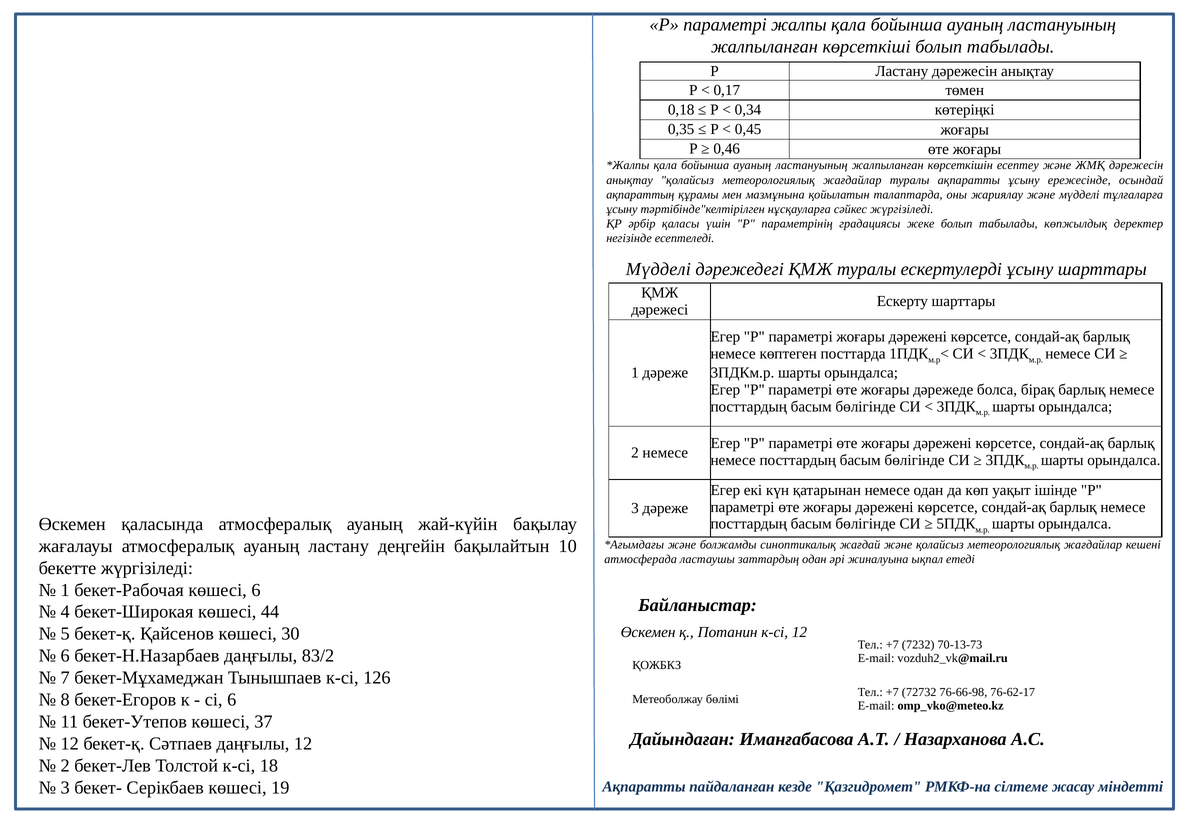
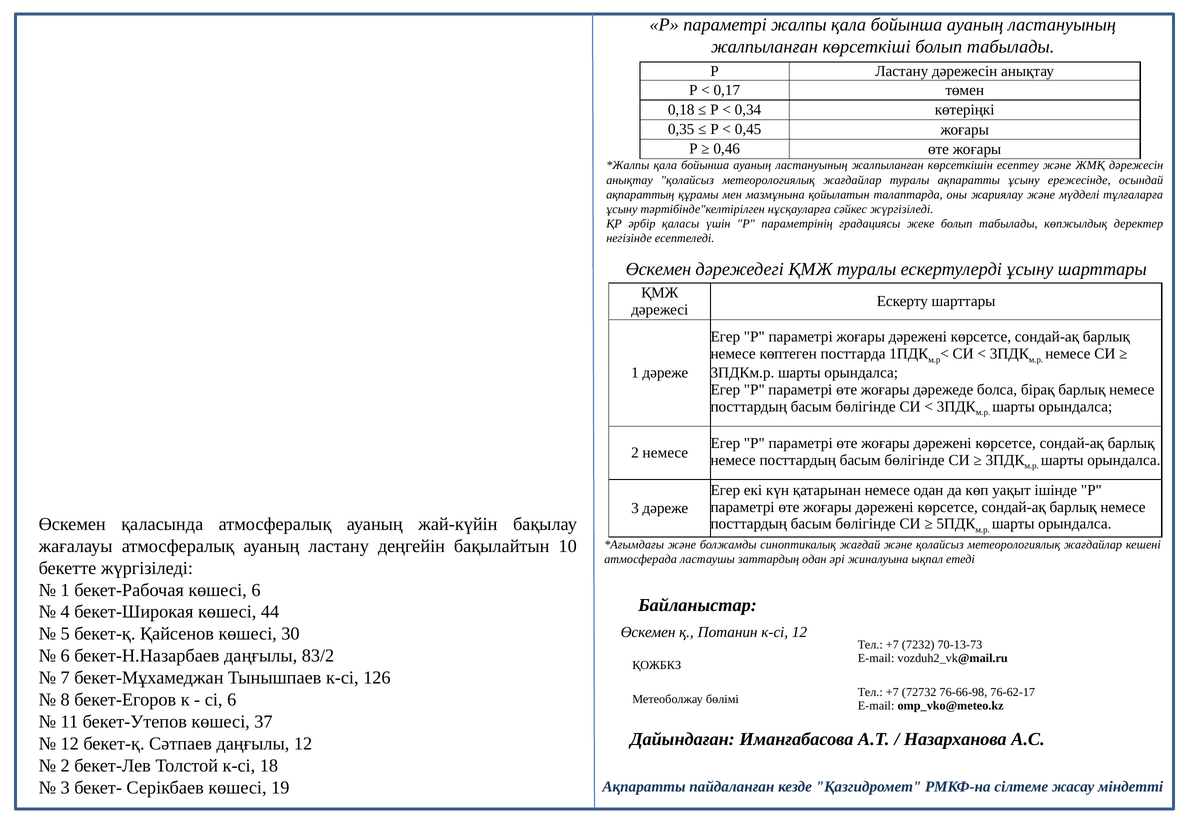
Мүдделі: Мүдделі -> Өскемен (658, 269)
